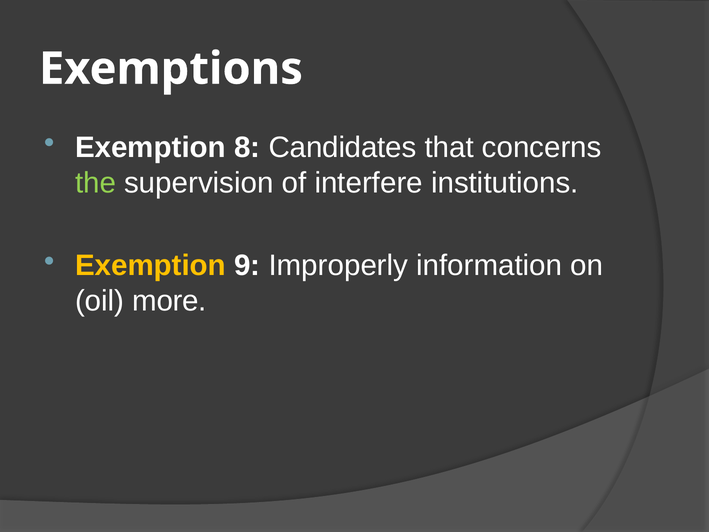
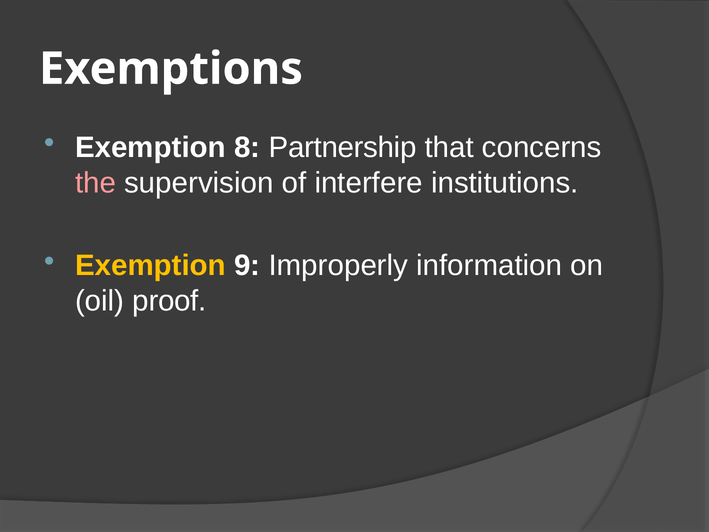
Candidates: Candidates -> Partnership (343, 147)
the colour: light green -> pink (96, 183)
more: more -> proof (169, 301)
